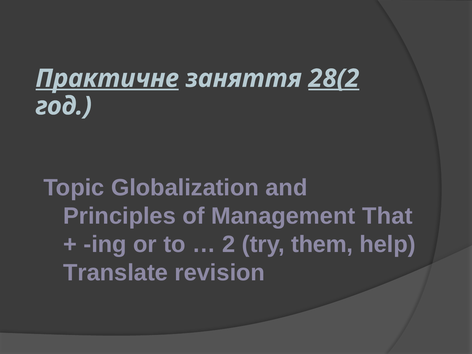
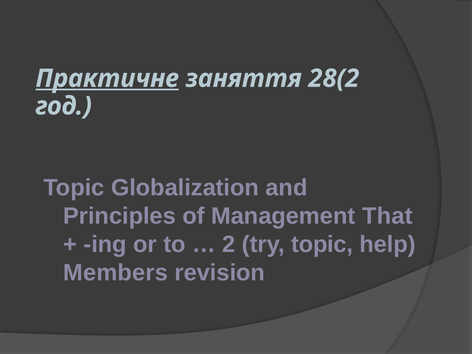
28(2 underline: present -> none (334, 78)
try them: them -> topic (322, 244)
Translate: Translate -> Members (116, 273)
